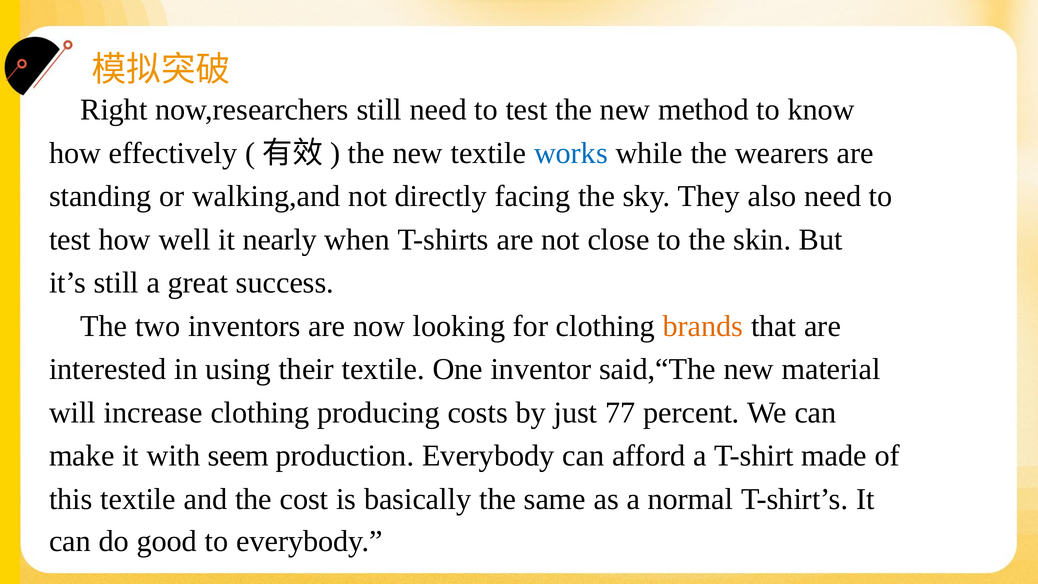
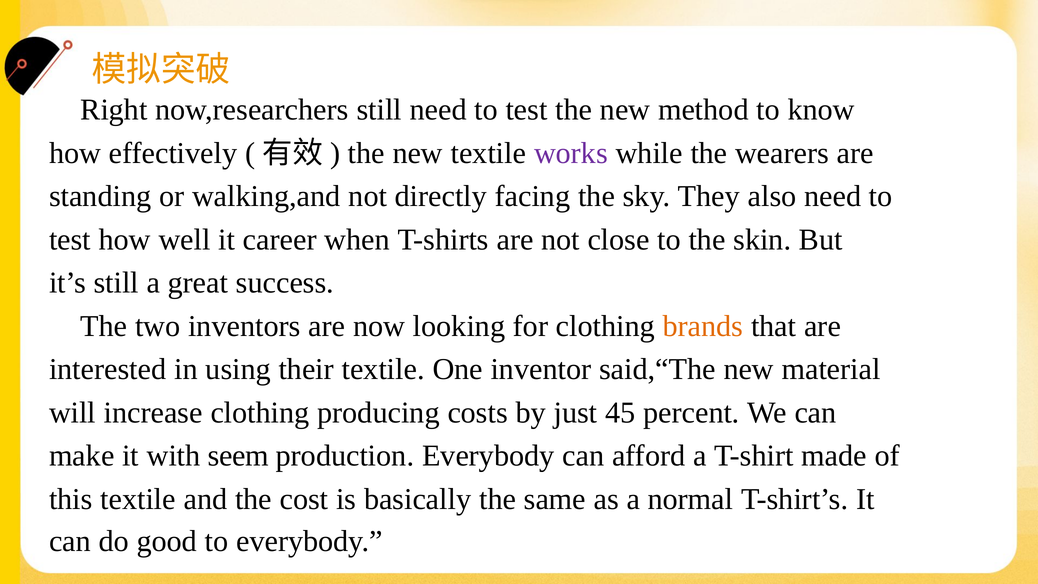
works colour: blue -> purple (571, 153)
nearly: nearly -> career (280, 240)
77: 77 -> 45 (620, 413)
